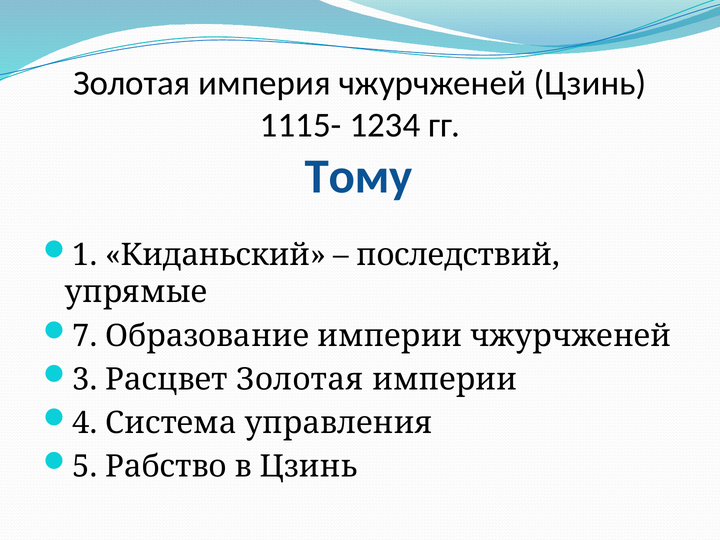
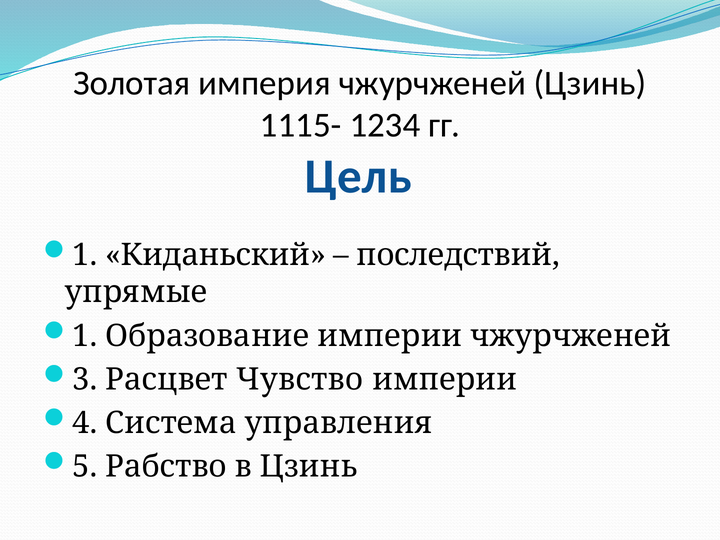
Тому: Тому -> Цель (358, 176)
7: 7 -> 1 (85, 336)
Расцвет Золотая: Золотая -> Чувство (300, 379)
